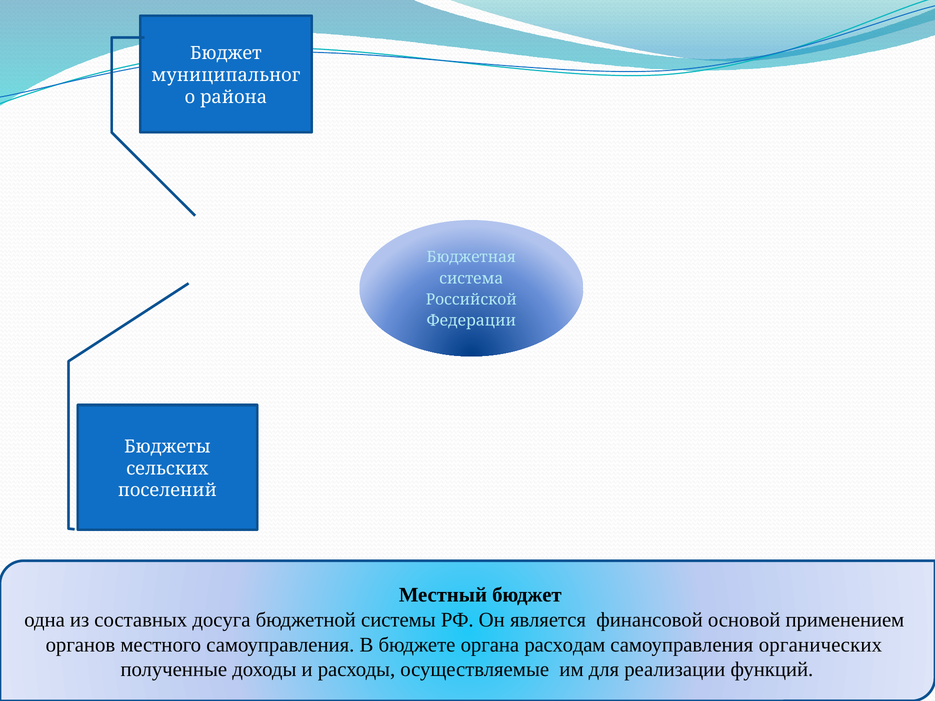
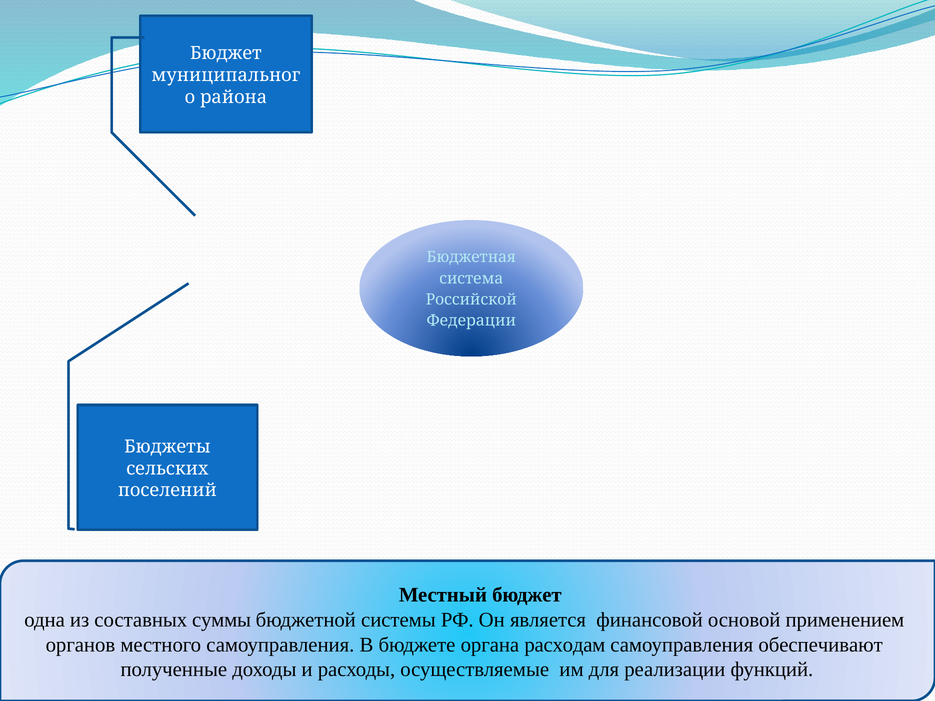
досуга: досуга -> суммы (222, 620)
органических: органических -> обеспечивают (821, 645)
